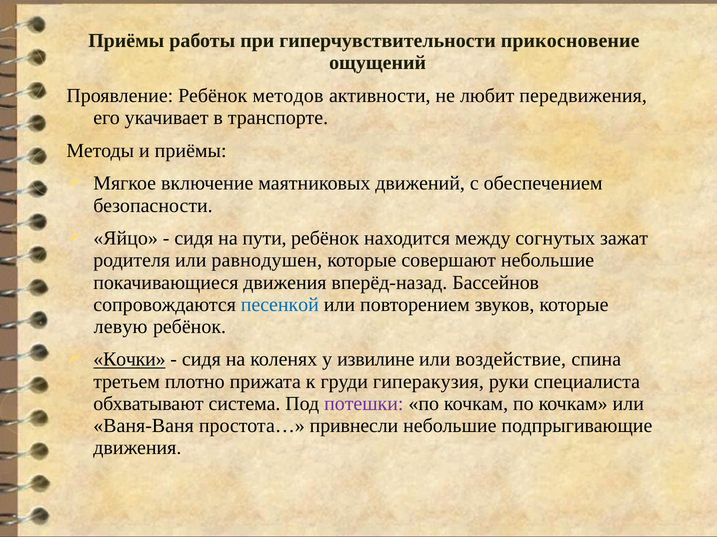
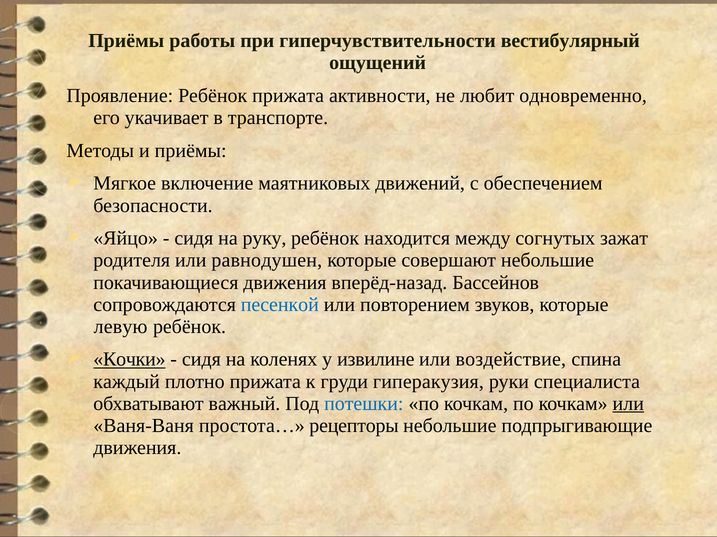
прикосновение: прикосновение -> вестибулярный (570, 41)
Ребёнок методов: методов -> прижата (288, 96)
передвижения: передвижения -> одновременно (583, 96)
пути: пути -> руку (264, 239)
третьем: третьем -> каждый (127, 382)
система: система -> важный (244, 404)
потешки colour: purple -> blue (364, 404)
или underline: none -> present (628, 404)
привнесли: привнесли -> рецепторы (354, 426)
